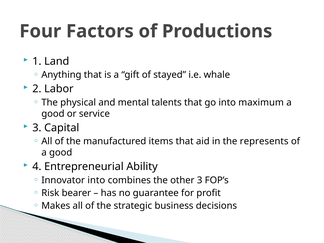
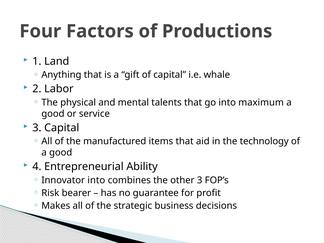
of stayed: stayed -> capital (170, 75)
represents: represents -> technology (264, 141)
